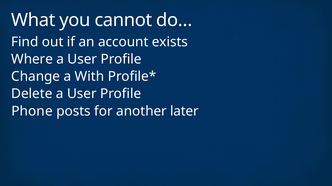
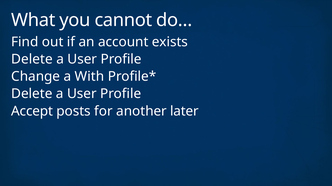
Where: Where -> Delete (32, 59)
Phone: Phone -> Accept (32, 111)
